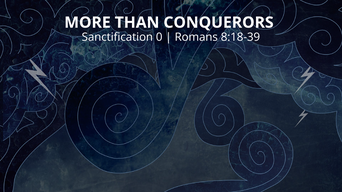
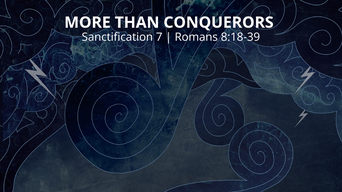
0: 0 -> 7 (159, 37)
